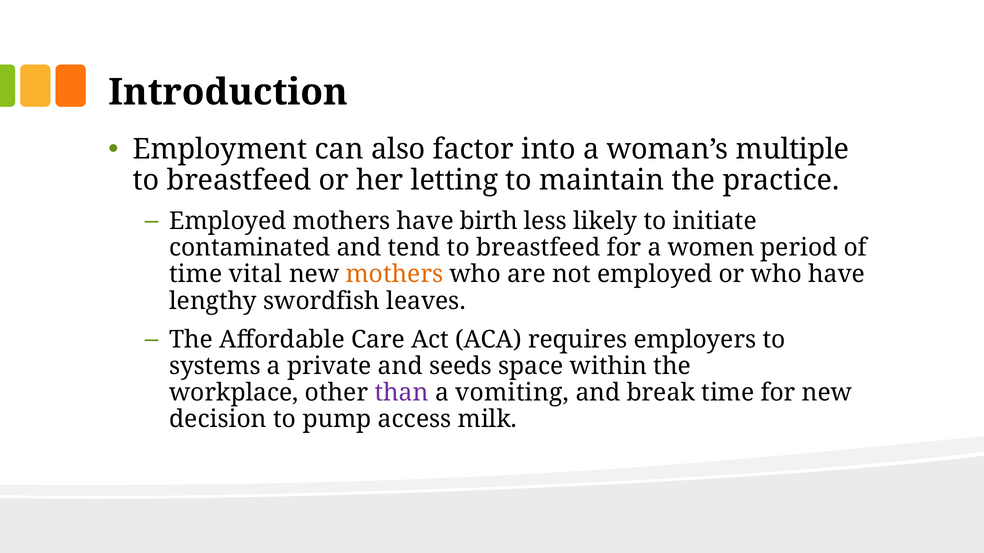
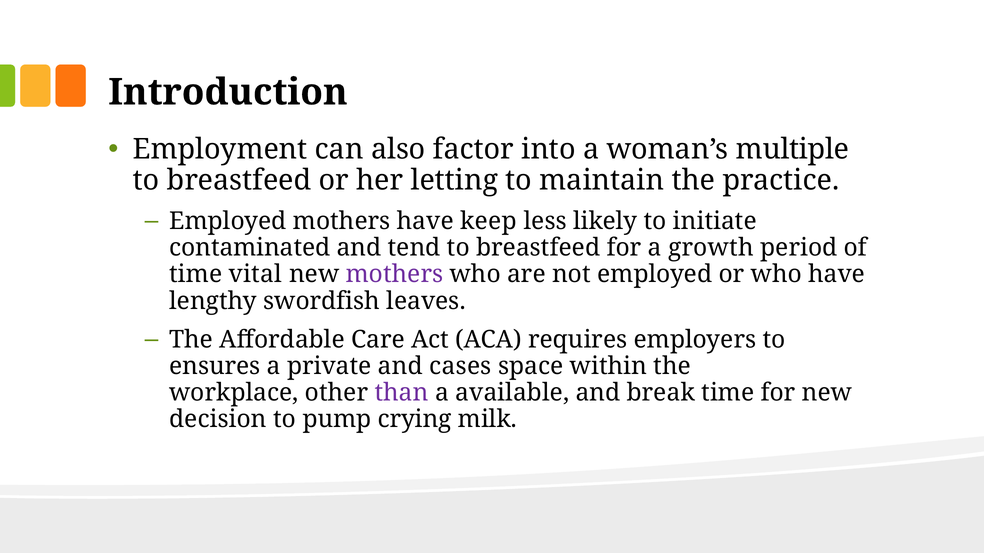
birth: birth -> keep (489, 222)
women: women -> growth (711, 248)
mothers colour: orange -> purple (394, 275)
systems: systems -> ensures (215, 367)
seeds: seeds -> cases (460, 367)
vomiting: vomiting -> available (512, 393)
access: access -> crying (415, 420)
